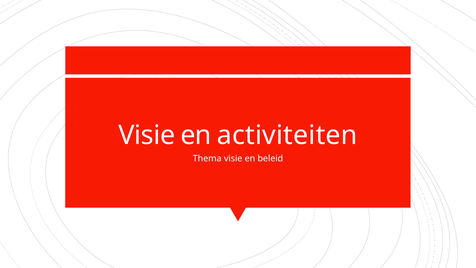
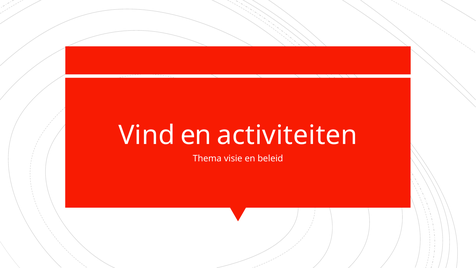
Visie: Visie -> Vind (147, 135)
